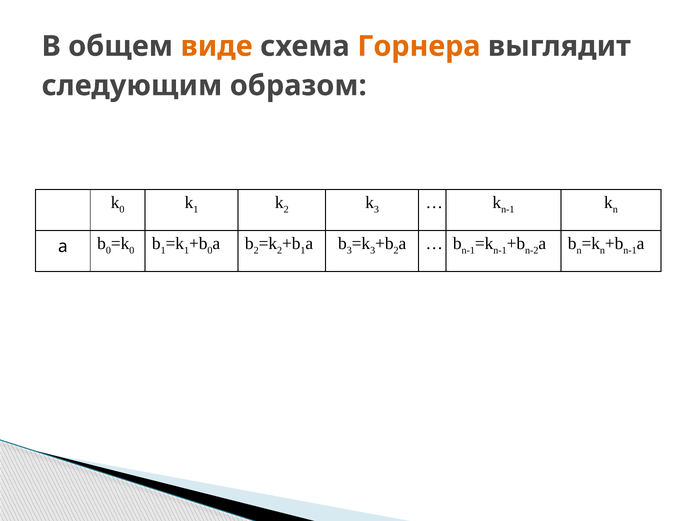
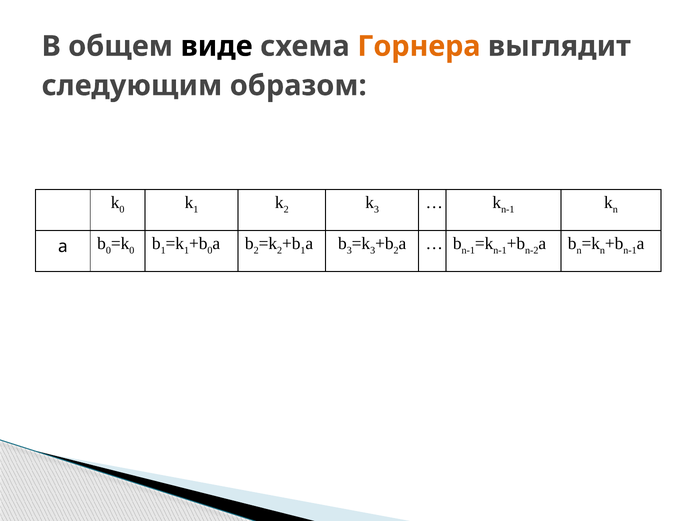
виде colour: orange -> black (217, 46)
